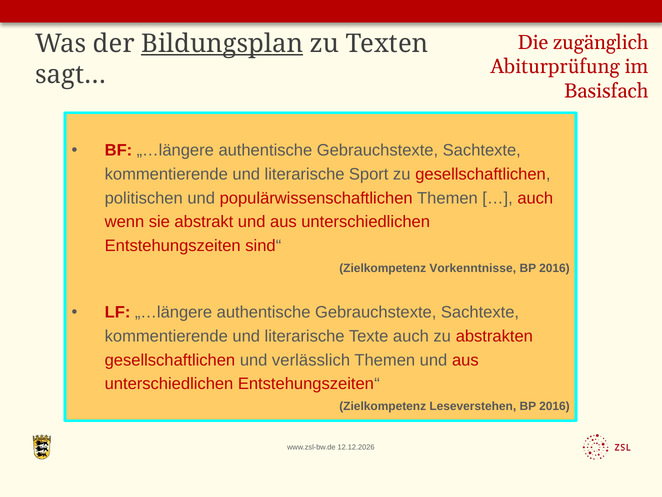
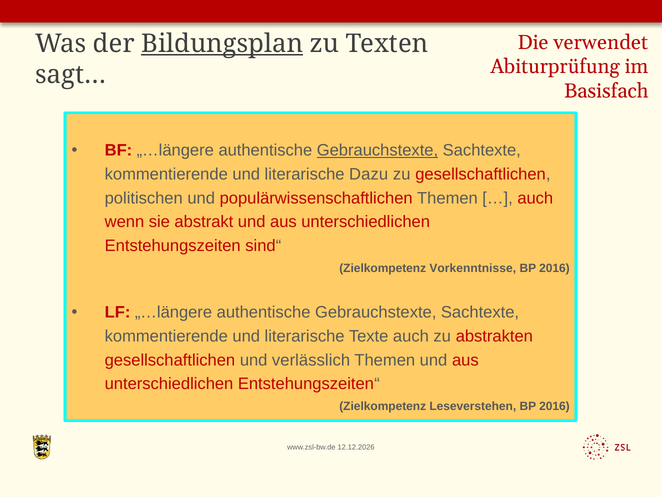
zugänglich: zugänglich -> verwendet (601, 42)
Gebrauchstexte underline: none -> present (377, 150)
Sport: Sport -> Dazu (369, 174)
